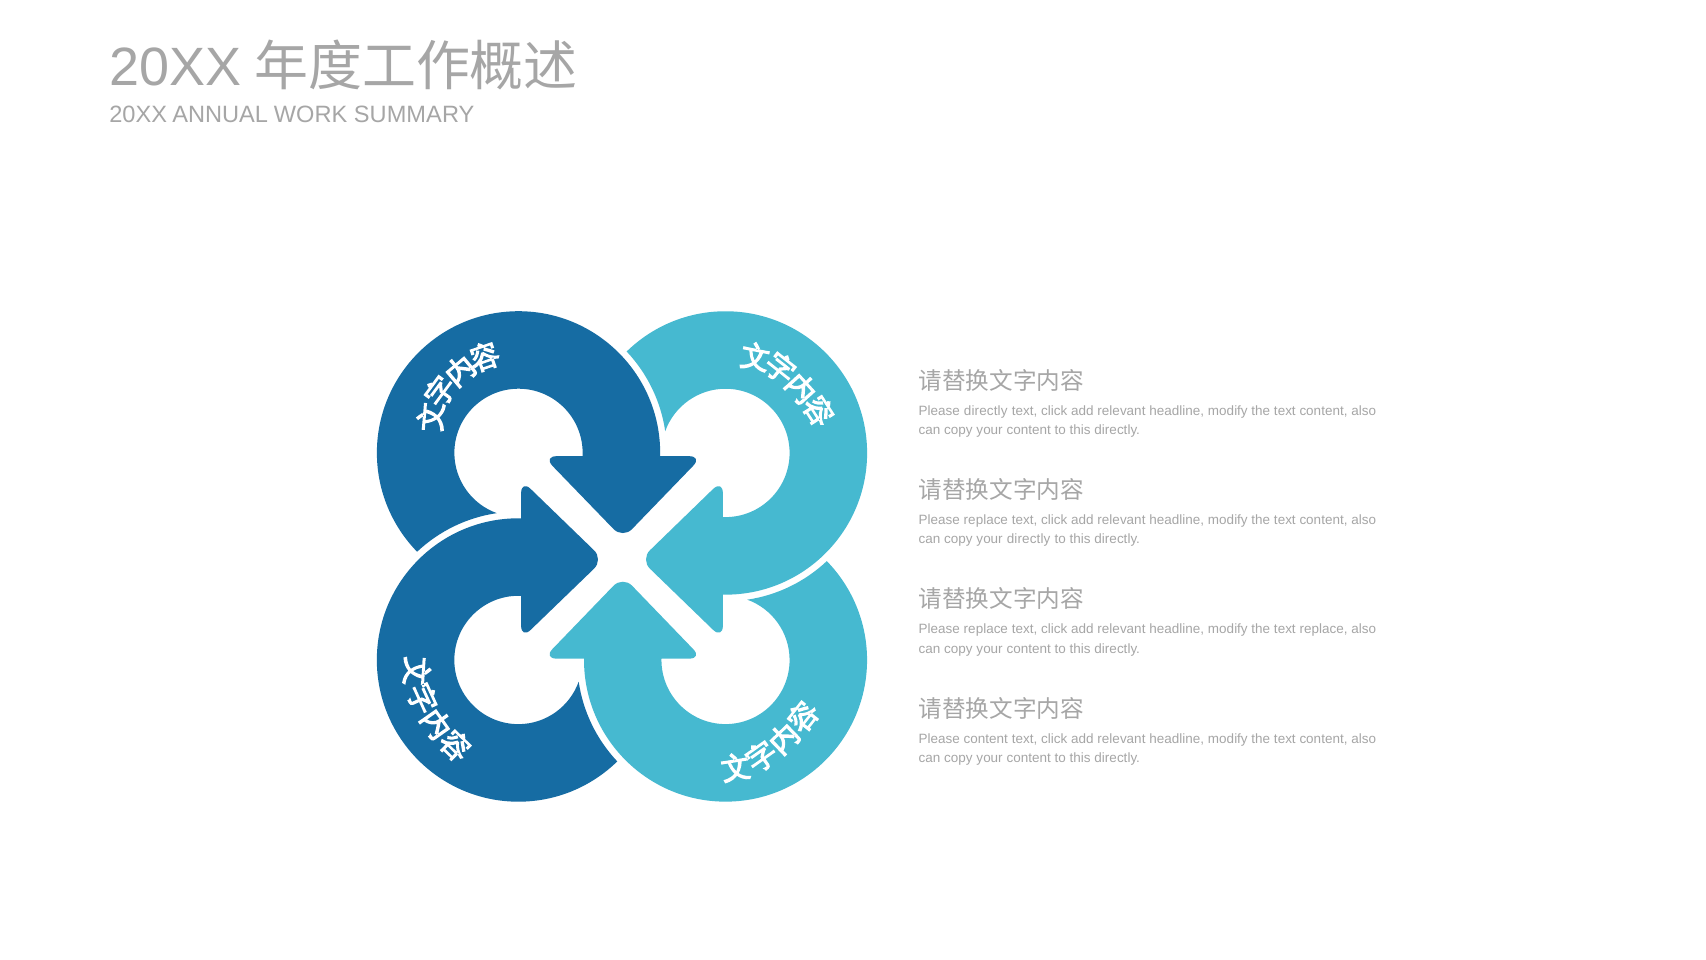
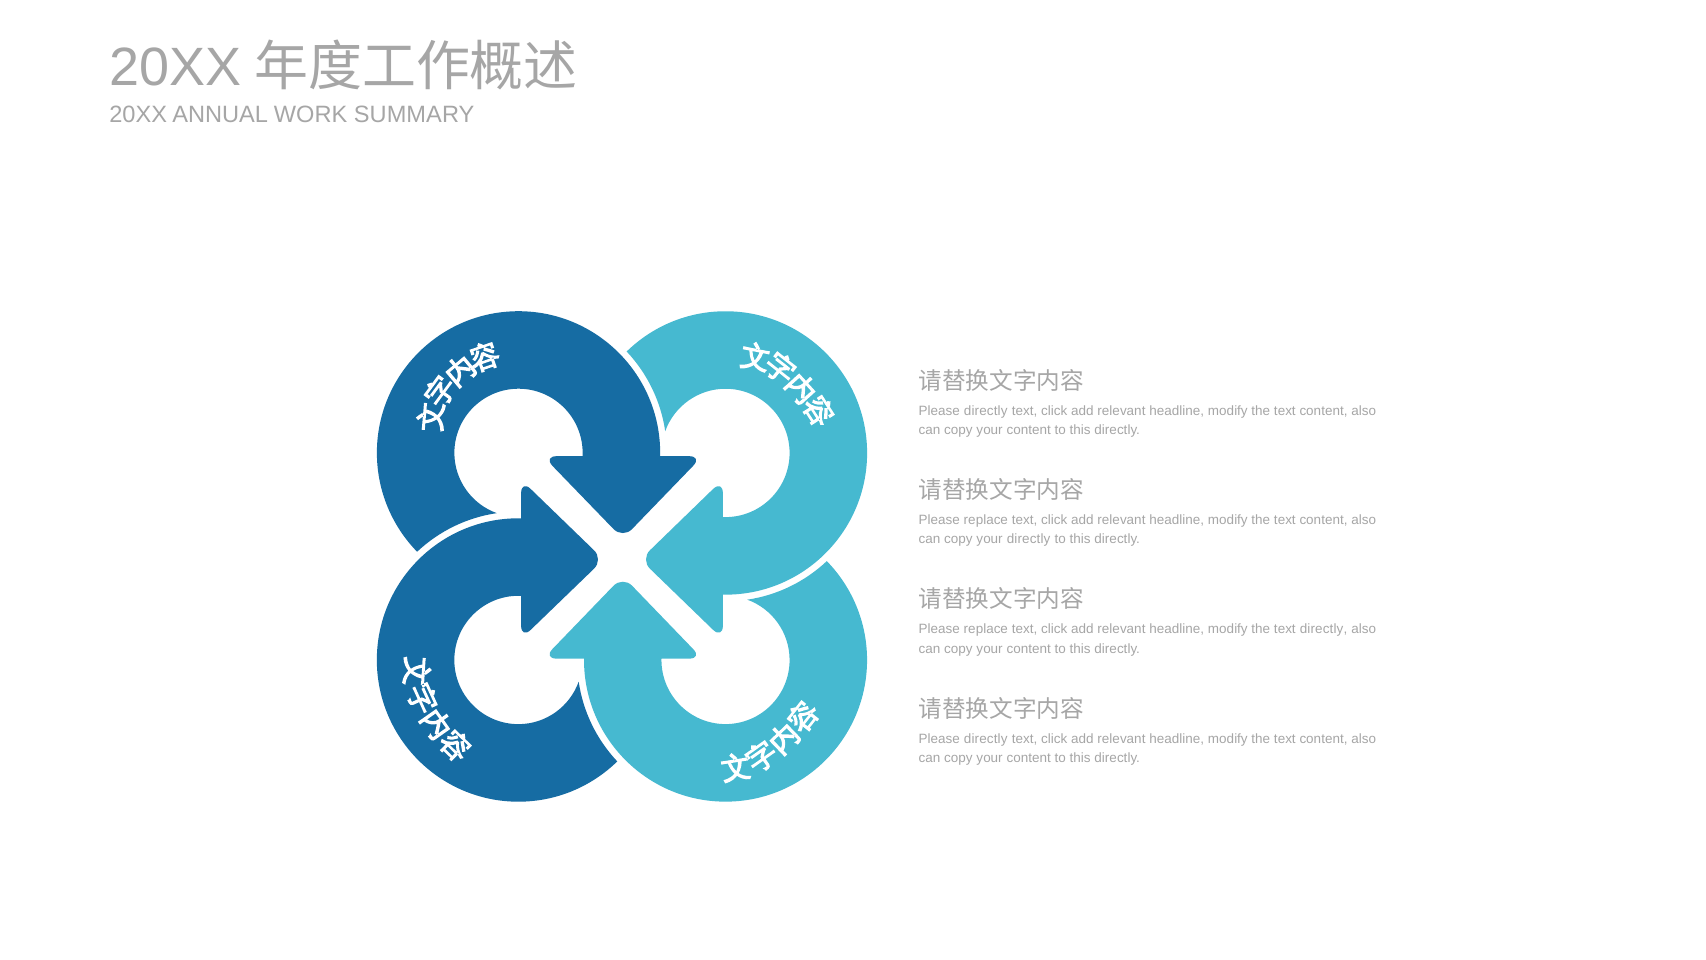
text replace: replace -> directly (1324, 629)
content: content -> directly (986, 738)
